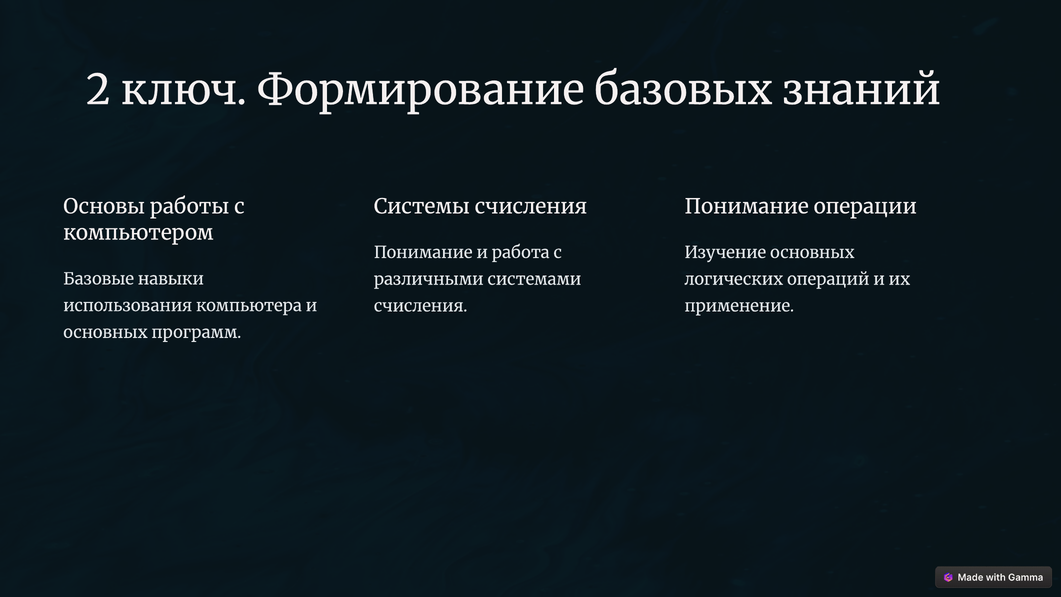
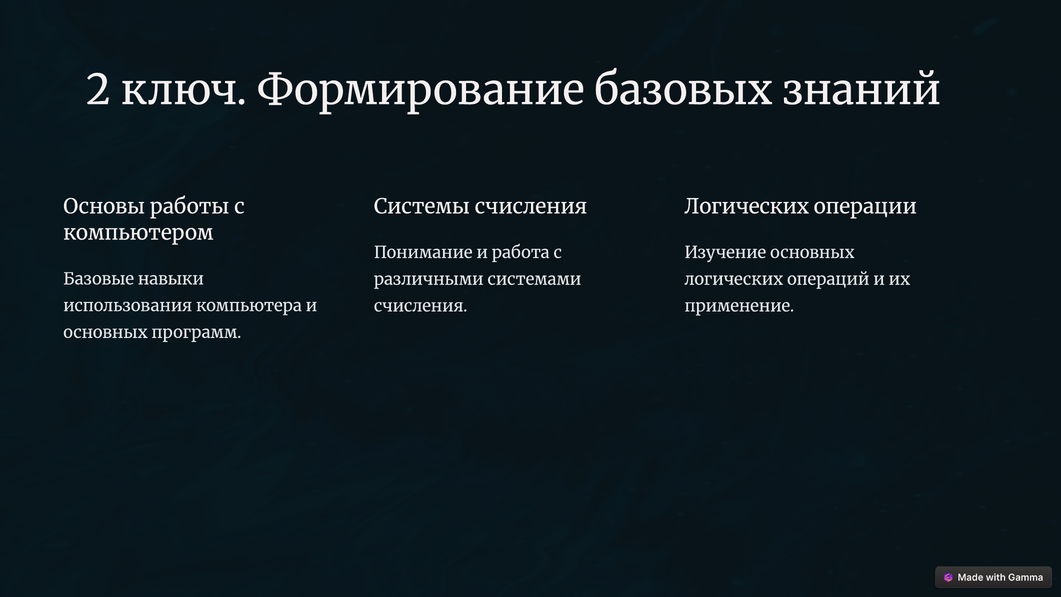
Понимание: Понимание -> Логических (747, 207)
